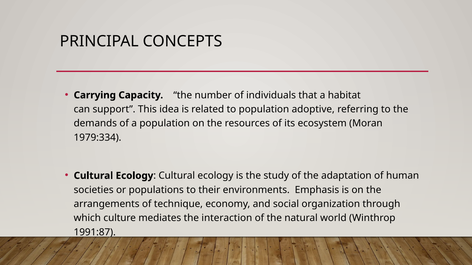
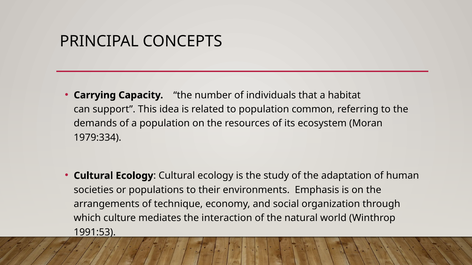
adoptive: adoptive -> common (313, 109)
1991:87: 1991:87 -> 1991:53 (95, 233)
